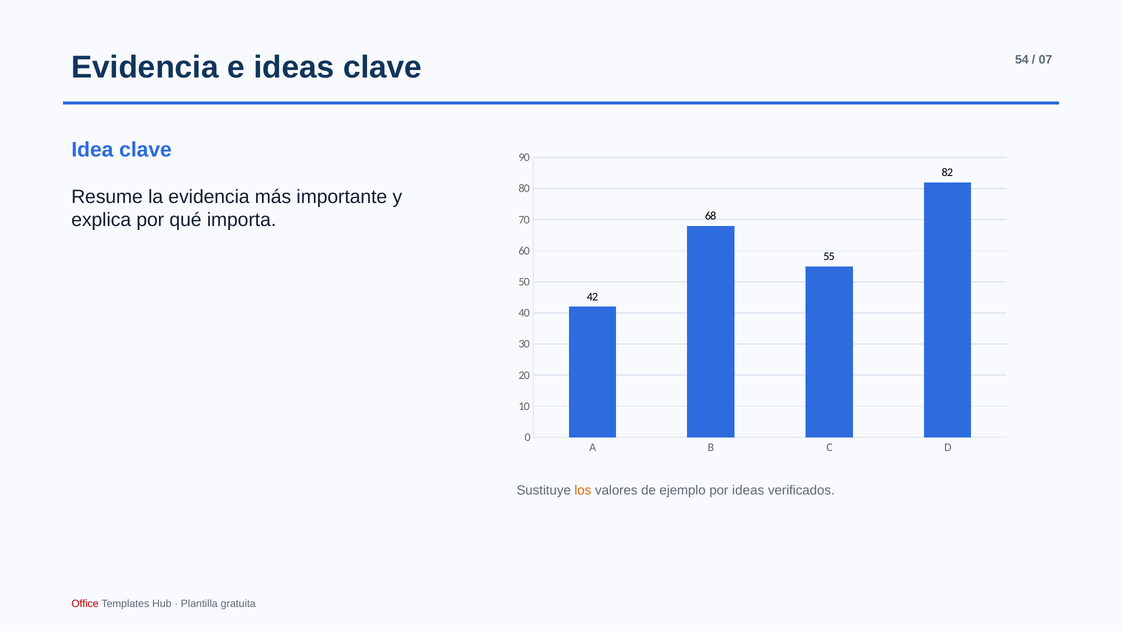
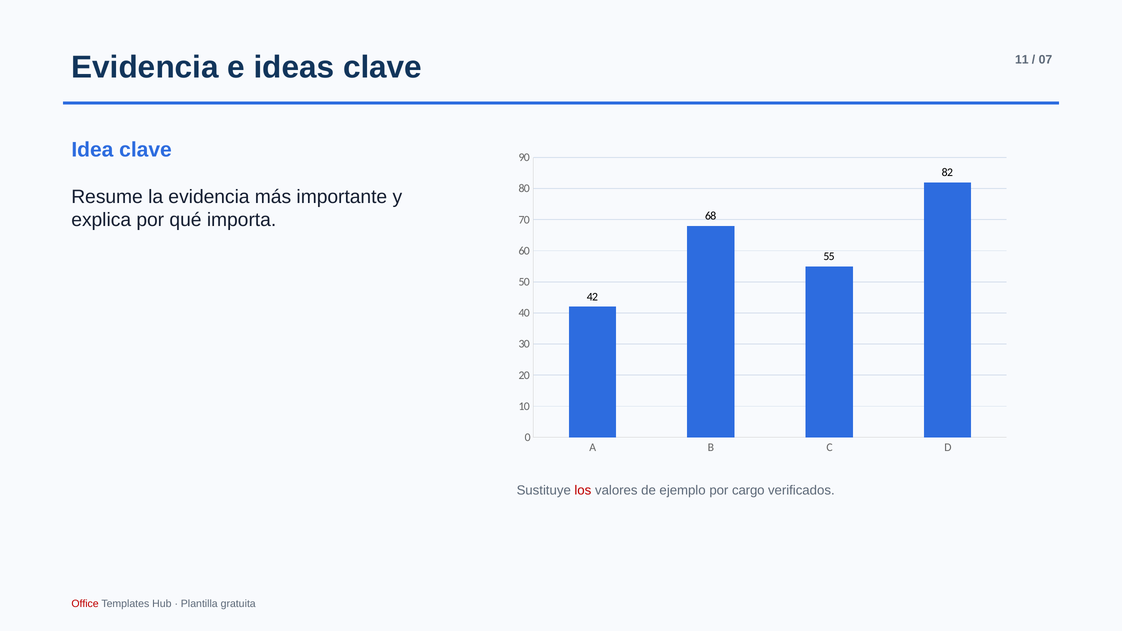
54: 54 -> 11 (1022, 60)
los colour: orange -> red (583, 491)
por ideas: ideas -> cargo (748, 491)
